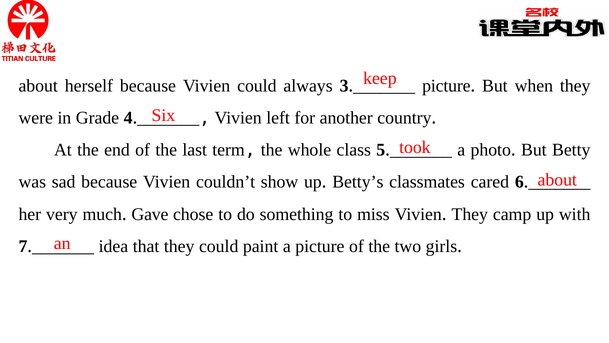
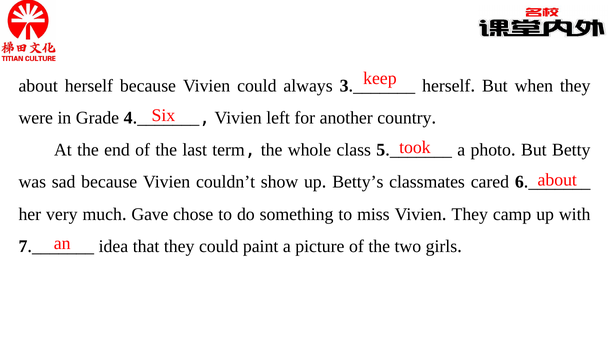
picture: picture -> herself (446, 86)
